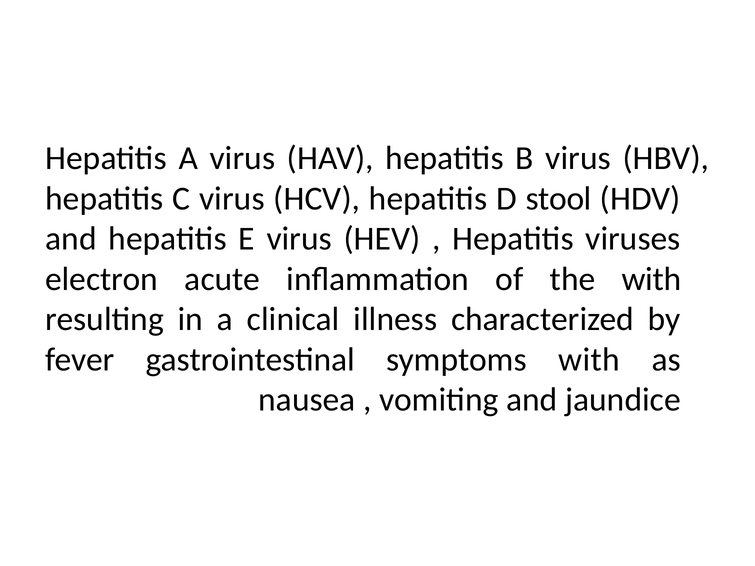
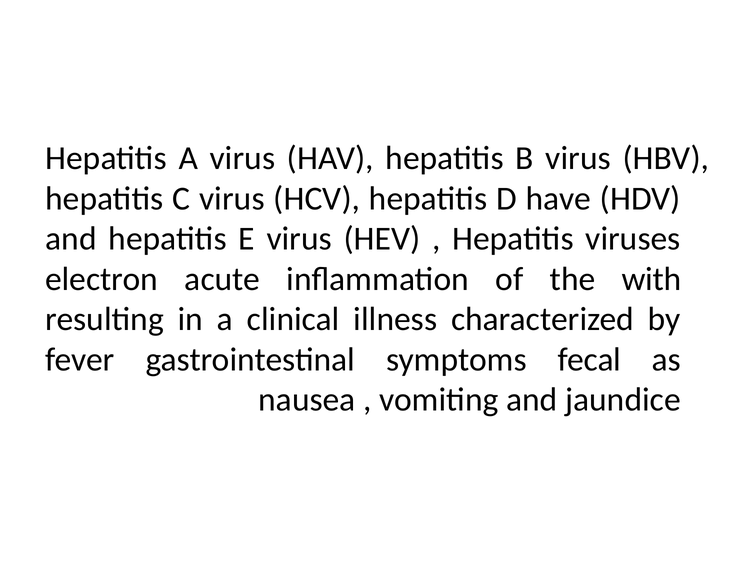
stool: stool -> have (558, 199)
symptoms with: with -> fecal (589, 360)
